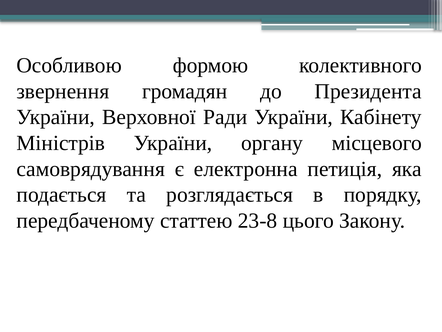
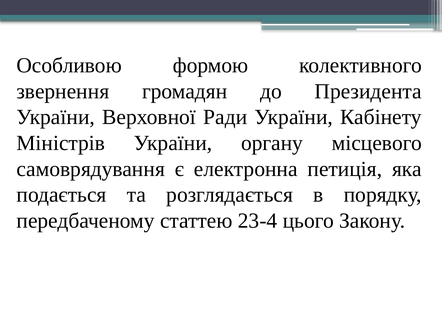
23-8: 23-8 -> 23-4 (258, 220)
